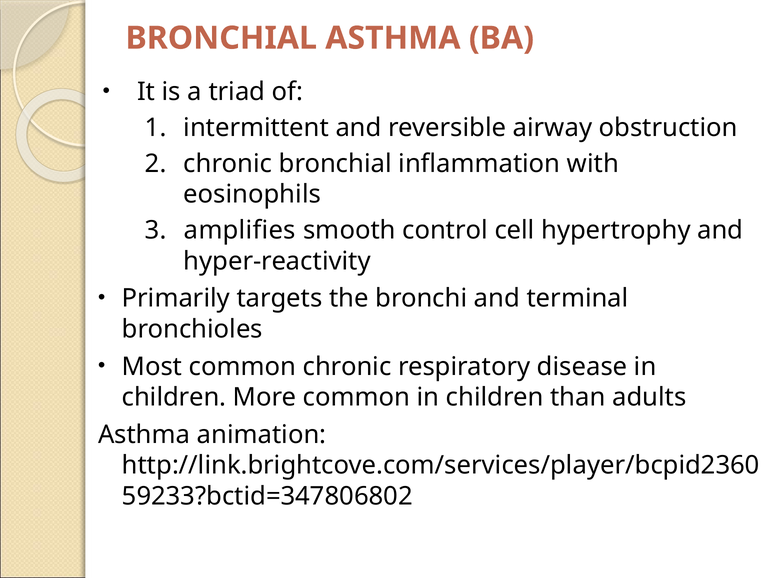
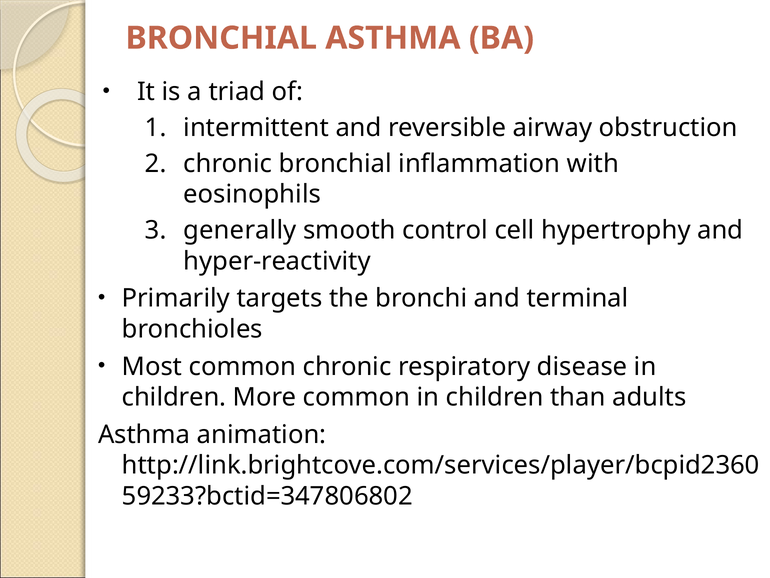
amplifies: amplifies -> generally (240, 230)
